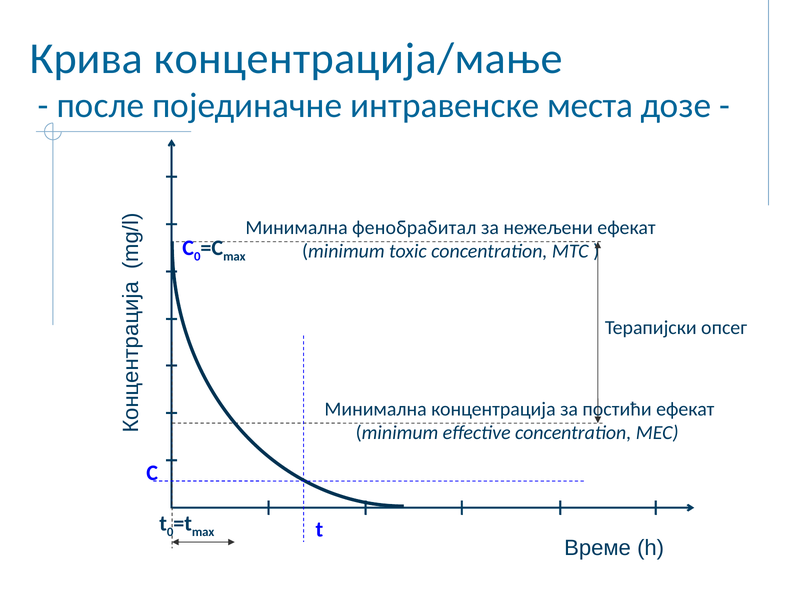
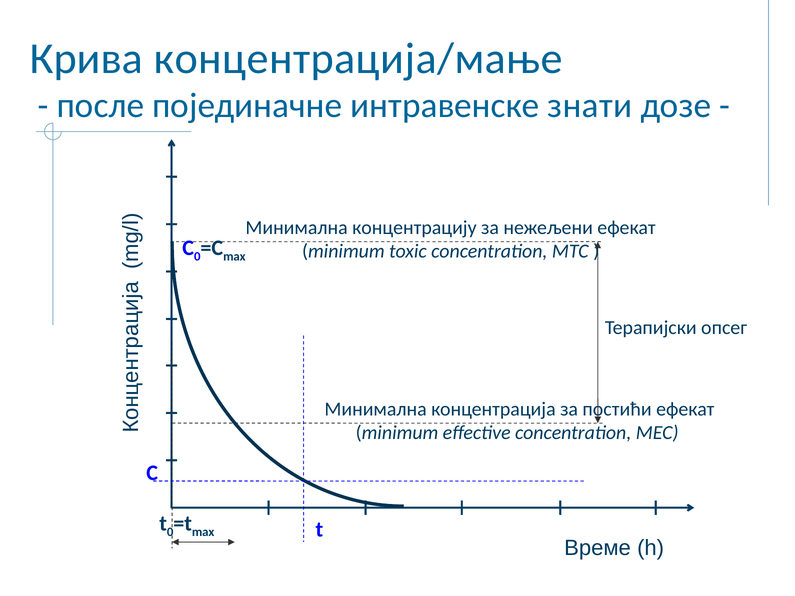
места: места -> знати (590, 106)
фенобрабитал: фенобрабитал -> концентрацију (414, 228)
